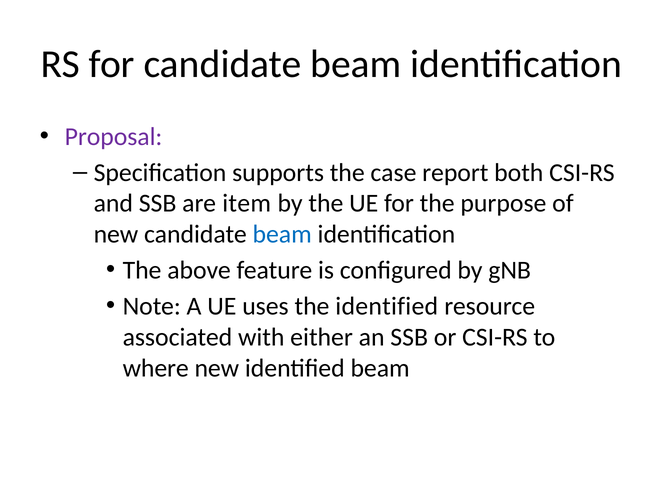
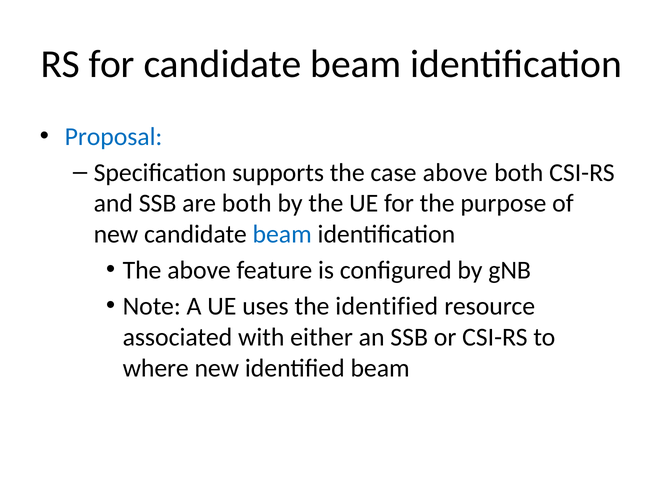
Proposal colour: purple -> blue (114, 137)
case report: report -> above (455, 173)
are item: item -> both (247, 203)
